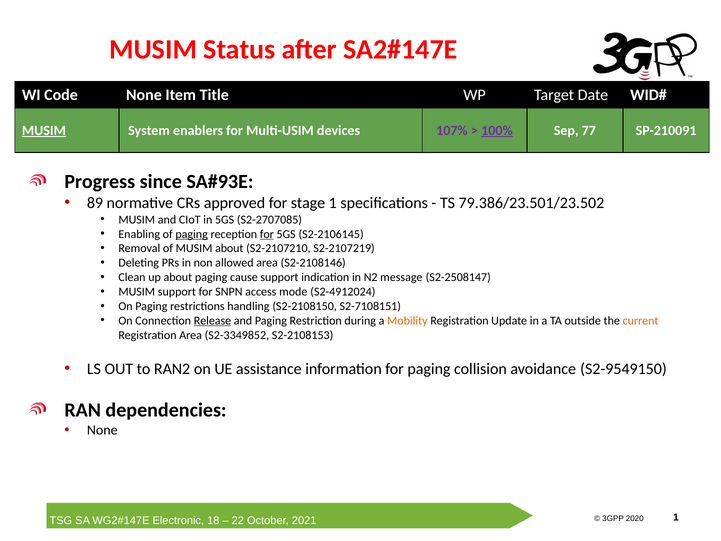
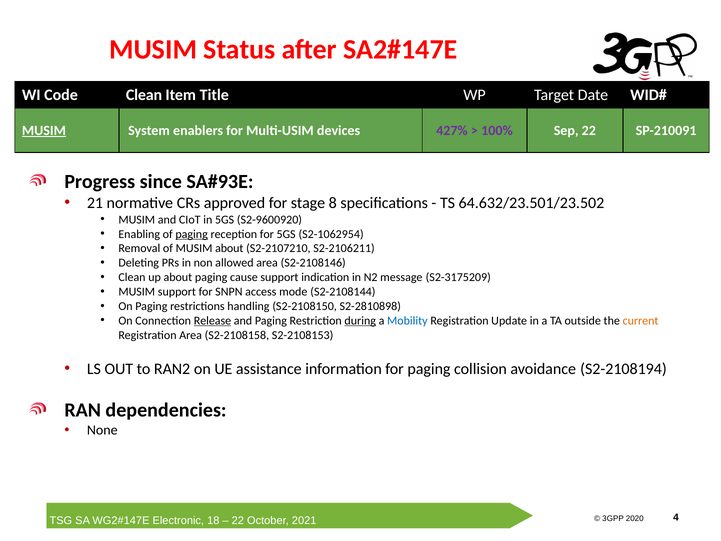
Code None: None -> Clean (144, 95)
107%: 107% -> 427% (452, 130)
100% underline: present -> none (497, 130)
Sep 77: 77 -> 22 (589, 130)
89: 89 -> 21 (95, 203)
stage 1: 1 -> 8 (333, 203)
79.386/23.501/23.502: 79.386/23.501/23.502 -> 64.632/23.501/23.502 (531, 203)
S2-2707085: S2-2707085 -> S2-9600920 (269, 220)
for underline: present -> none (267, 234)
S2-2106145: S2-2106145 -> S2-1062954 (331, 234)
S2-2107219: S2-2107219 -> S2-2106211 (344, 248)
S2-2508147: S2-2508147 -> S2-3175209 (458, 277)
S2-4912024: S2-4912024 -> S2-2108144 (343, 292)
S2-7108151: S2-7108151 -> S2-2810898 (370, 306)
during underline: none -> present (360, 320)
Mobility colour: orange -> blue (407, 320)
S2-3349852: S2-3349852 -> S2-2108158 (237, 335)
S2-9549150: S2-9549150 -> S2-2108194 (623, 369)
1: 1 -> 4 (676, 517)
